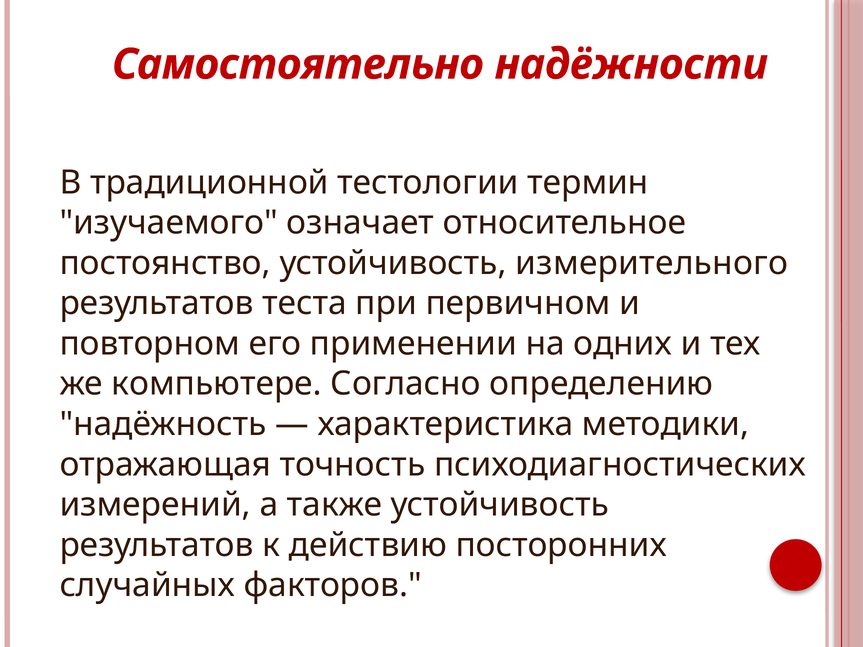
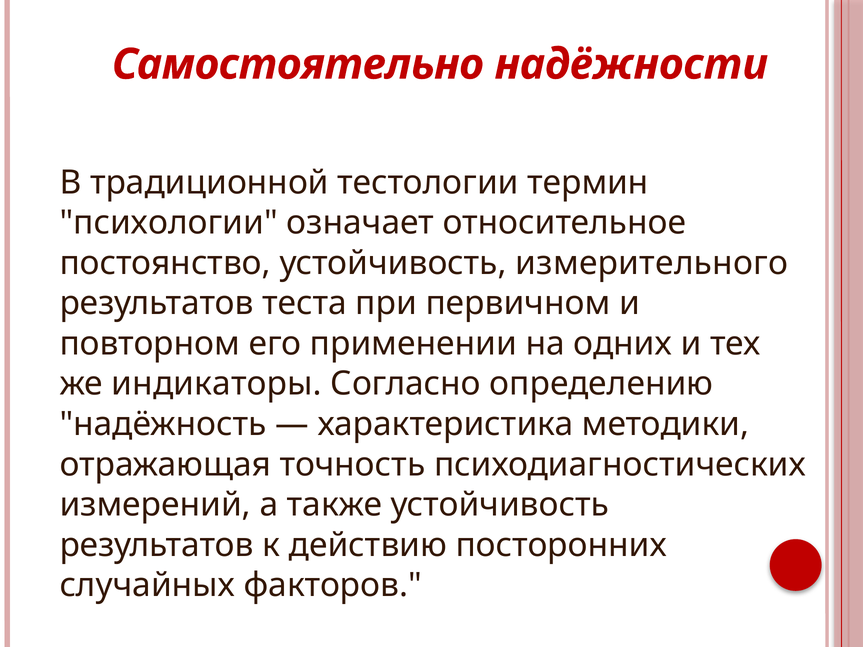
изучаемого: изучаемого -> психологии (169, 223)
компьютере: компьютере -> индикаторы (217, 384)
